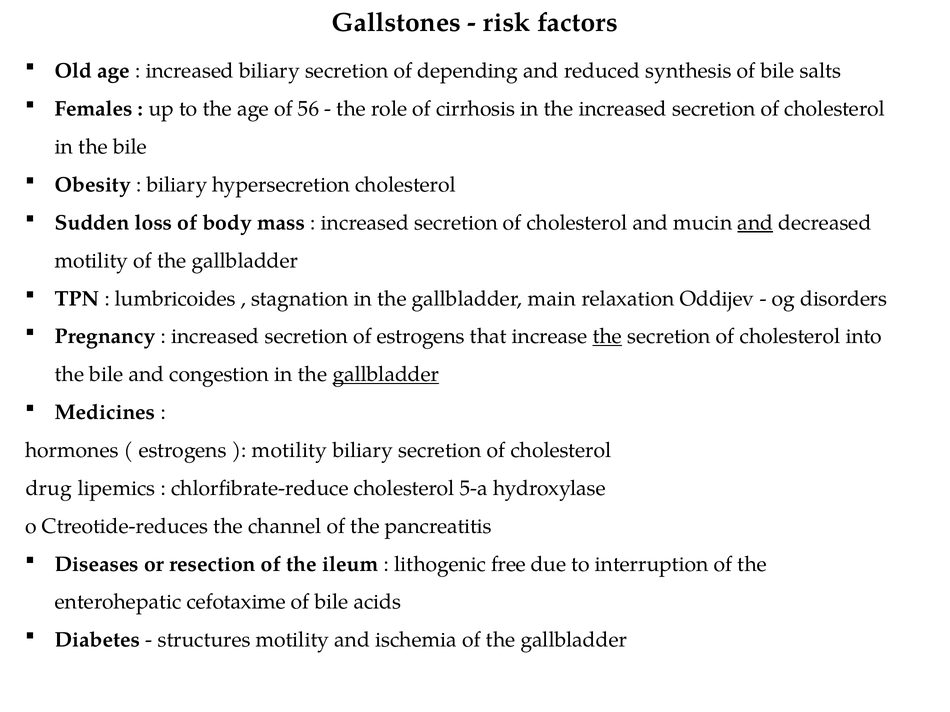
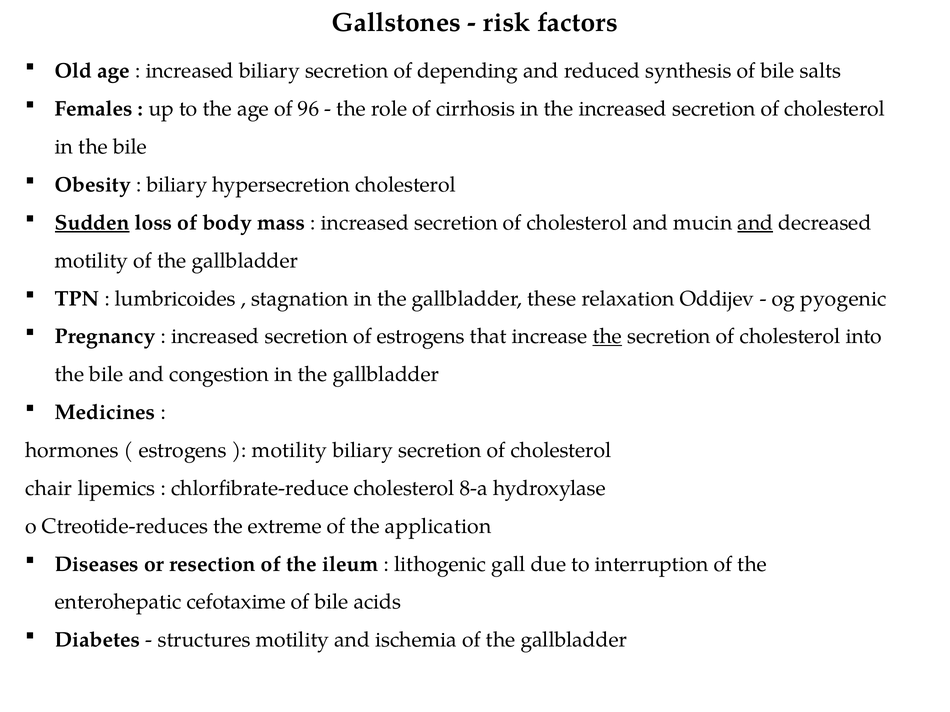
56: 56 -> 96 (309, 109)
Sudden underline: none -> present (92, 223)
main: main -> these (552, 299)
disorders: disorders -> pyogenic (844, 299)
gallbladder underline: present -> none (386, 375)
drug: drug -> chair (49, 489)
5-a: 5-a -> 8-a (474, 489)
channel: channel -> extreme (285, 527)
pancreatitis: pancreatitis -> application (438, 527)
free: free -> gall (509, 564)
